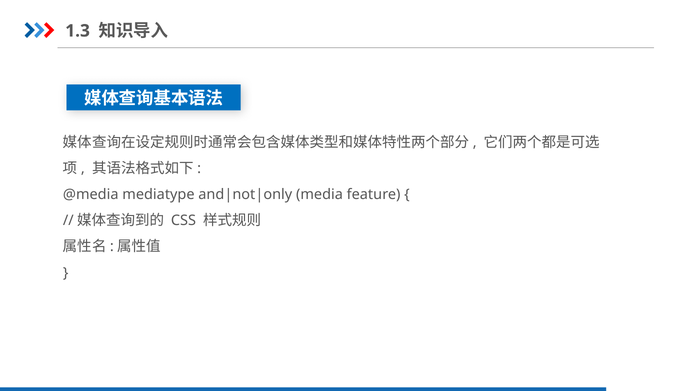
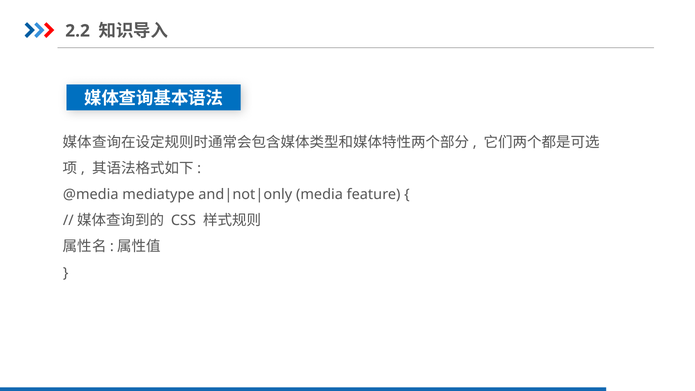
1.3: 1.3 -> 2.2 (78, 31)
